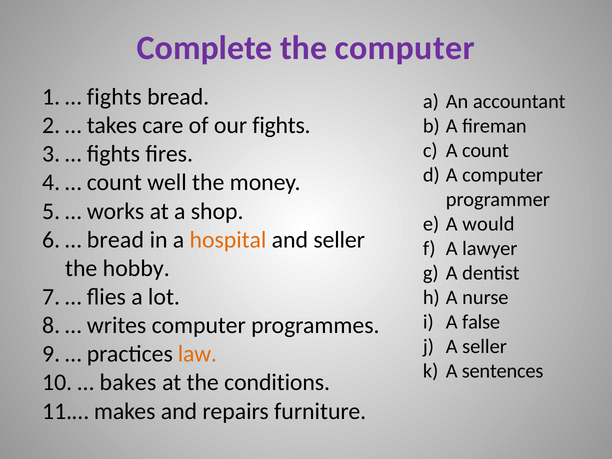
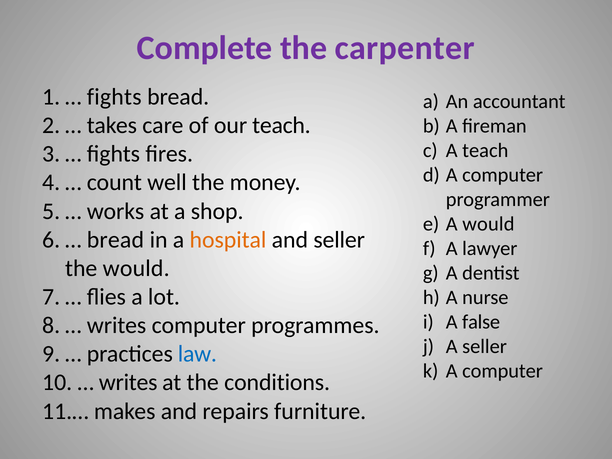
the computer: computer -> carpenter (405, 48)
our fights: fights -> teach (281, 125)
A count: count -> teach (485, 151)
the hobby: hobby -> would (136, 268)
law colour: orange -> blue (197, 354)
sentences: sentences -> computer (503, 371)
bakes: bakes -> writes (128, 383)
